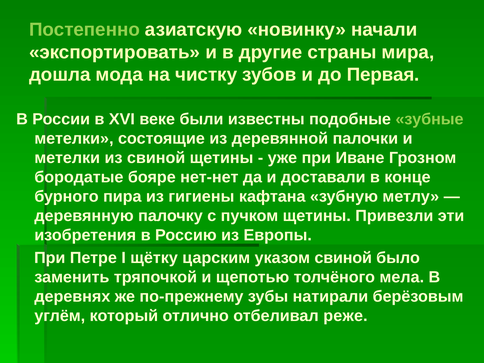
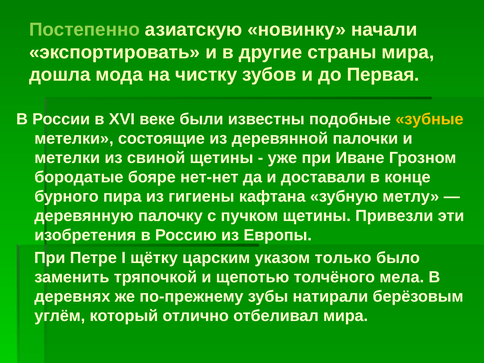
зубные colour: light green -> yellow (429, 119)
указом свиной: свиной -> только (343, 258)
отбеливал реже: реже -> мира (346, 316)
